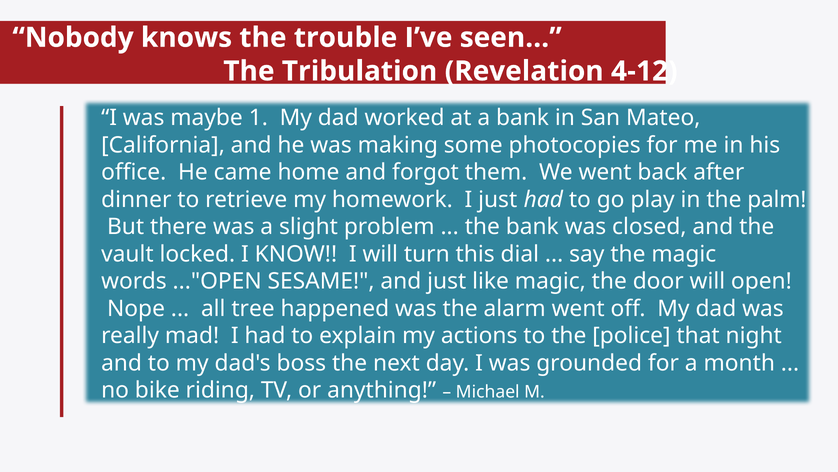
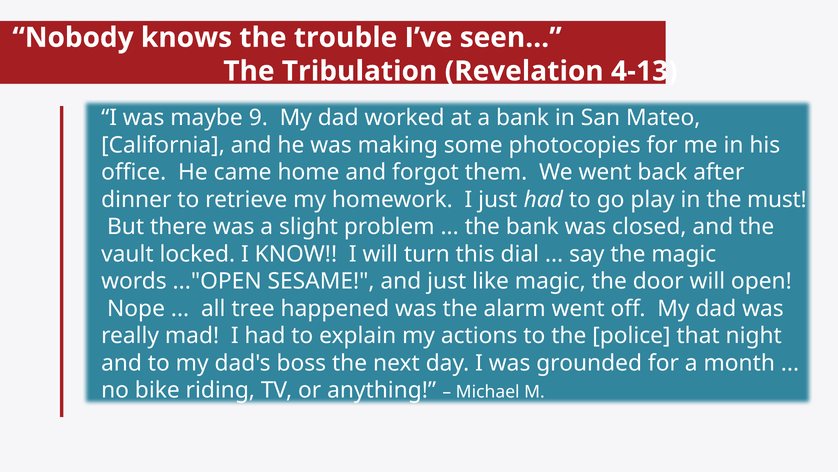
4-12: 4-12 -> 4-13 (644, 71)
1: 1 -> 9 (258, 118)
palm: palm -> must (777, 200)
